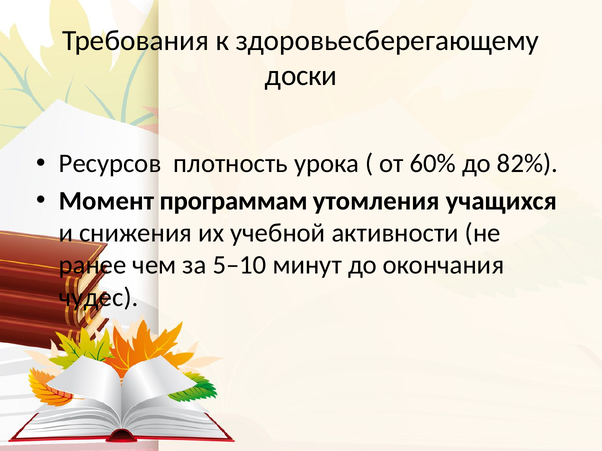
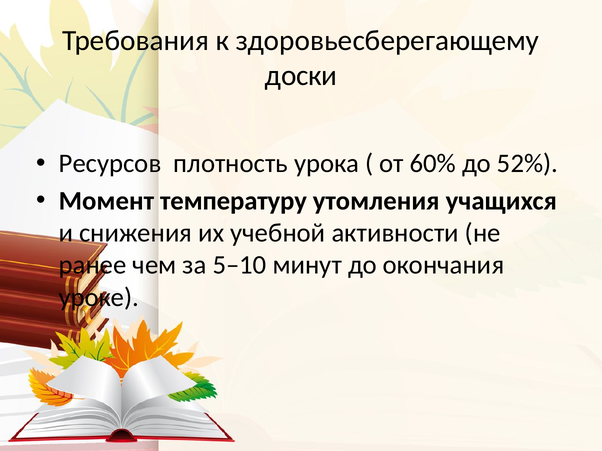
82%: 82% -> 52% (527, 164)
программам: программам -> температуру (234, 201)
чудес: чудес -> уроке (99, 298)
